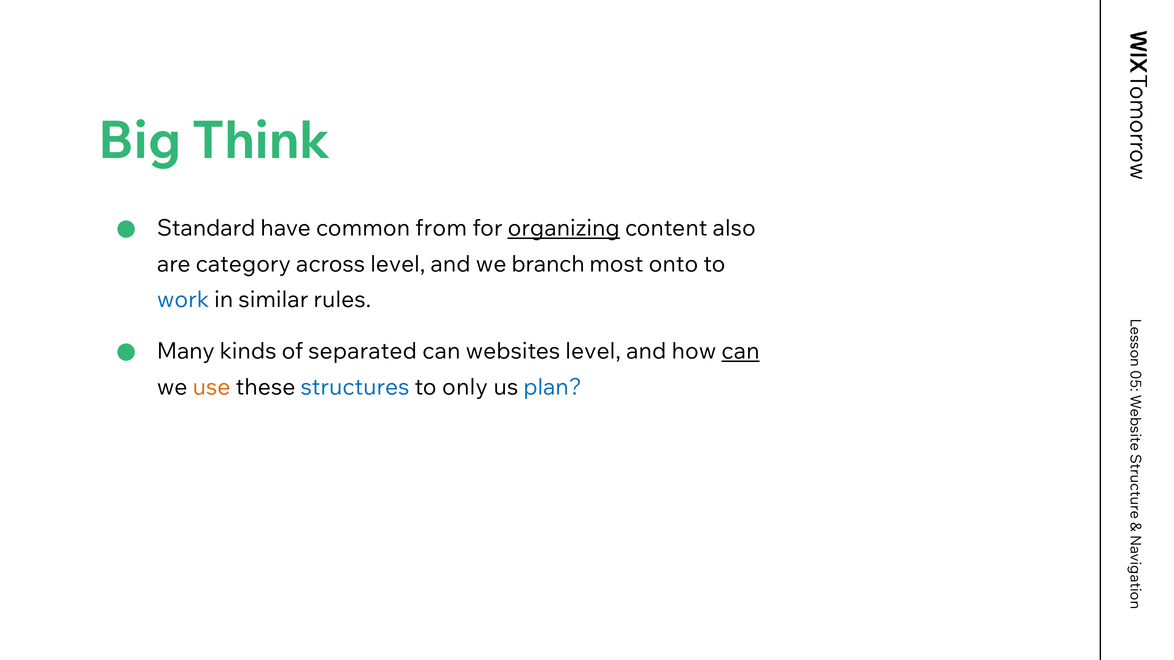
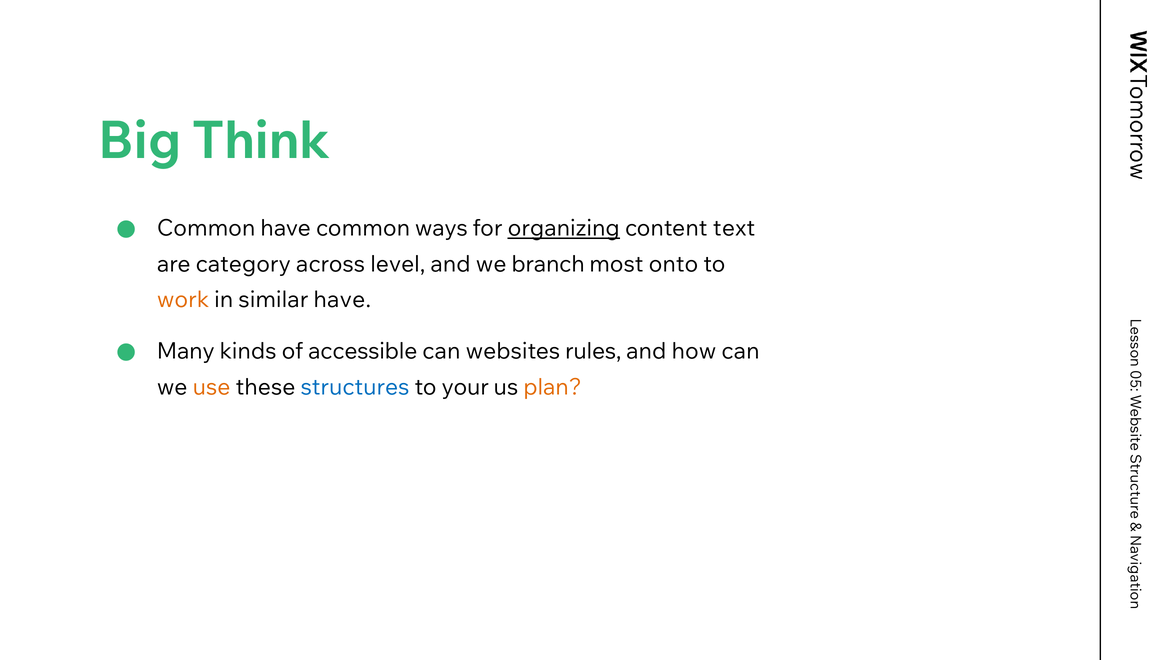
Standard: Standard -> Common (206, 229)
from: from -> ways (441, 229)
also: also -> text (734, 229)
work colour: blue -> orange (183, 300)
similar rules: rules -> have (342, 300)
separated: separated -> accessible (363, 352)
websites level: level -> rules (593, 352)
can underline: present -> none (741, 352)
only: only -> your (465, 387)
plan colour: blue -> orange (552, 387)
